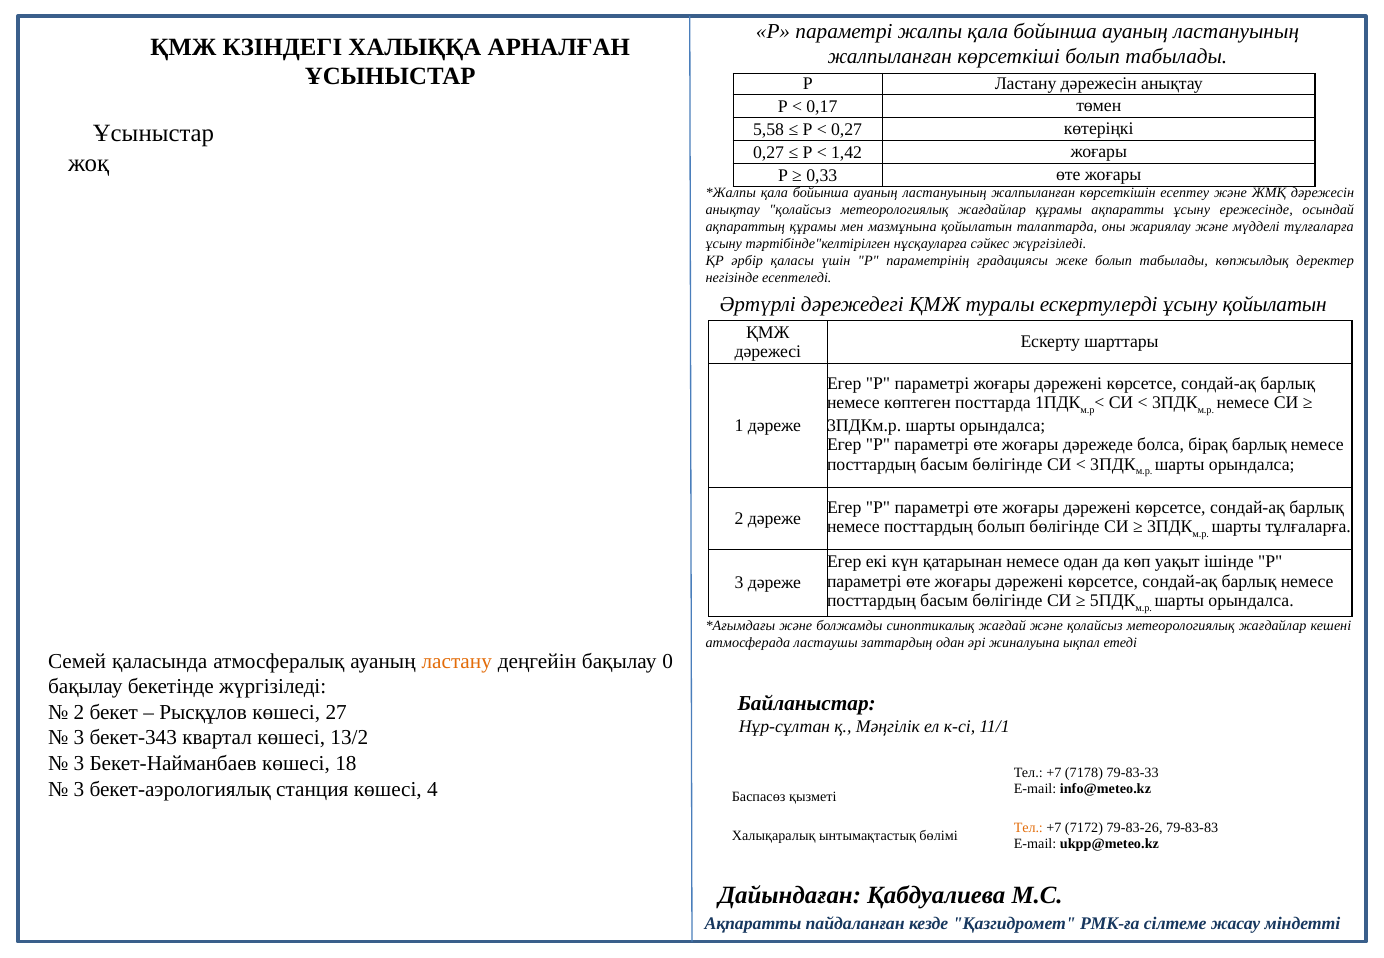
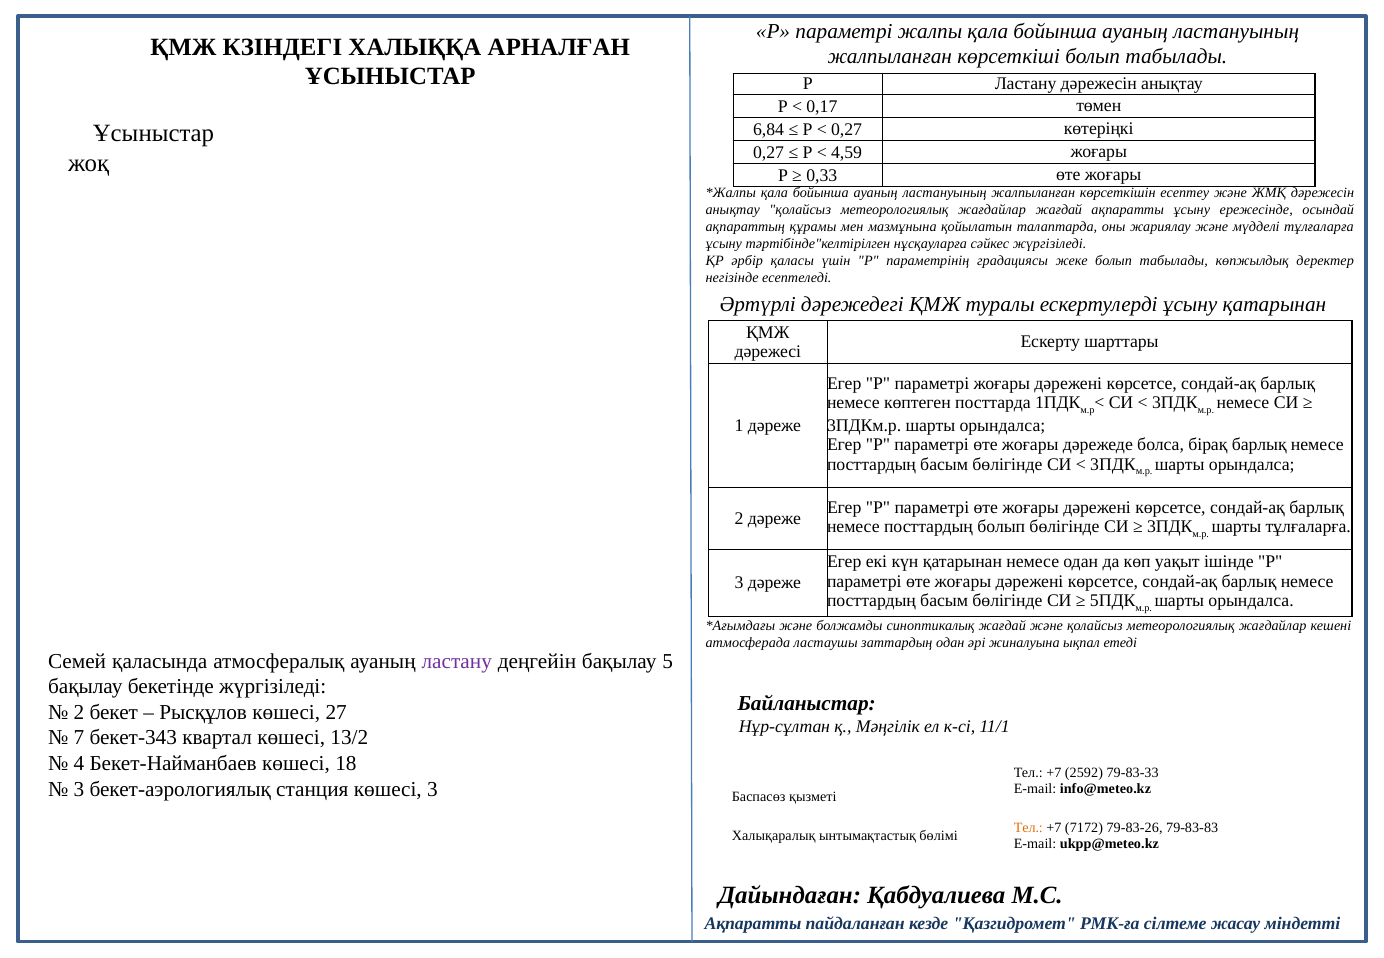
5,58: 5,58 -> 6,84 (769, 130)
1,42: 1,42 -> 4,59 (847, 153)
жағдайлар құрамы: құрамы -> жағдай (1059, 210)
ұсыну қойылатын: қойылатын -> қатарынан (1274, 305)
ластану colour: orange -> purple (457, 661)
0: 0 -> 5 (668, 661)
3: 3 -> 7 (79, 738)
3: 3 -> 4 (79, 764)
7178: 7178 -> 2592 (1084, 773)
көшесі 4: 4 -> 3 (432, 789)
